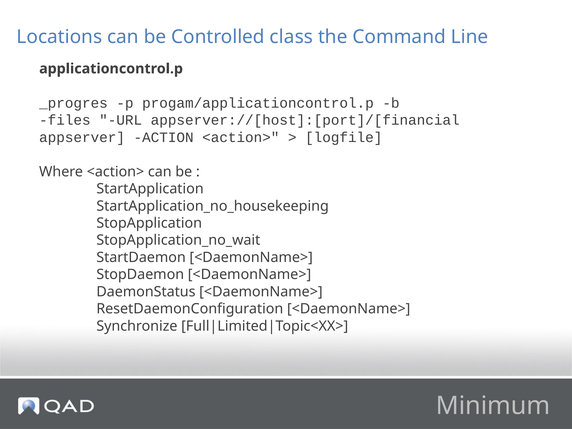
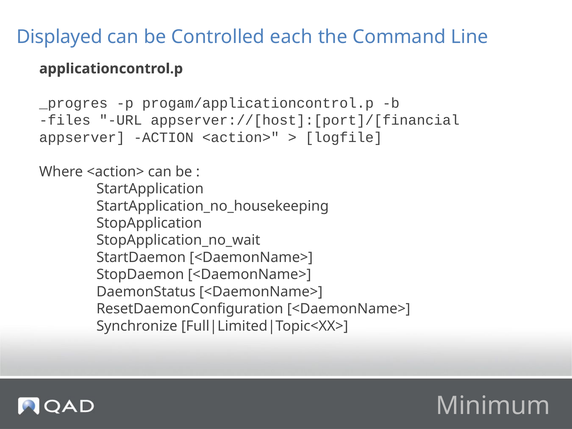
Locations: Locations -> Displayed (59, 37)
class: class -> each (291, 37)
